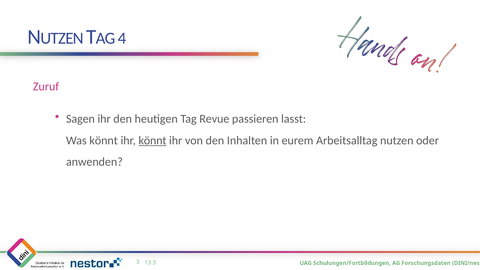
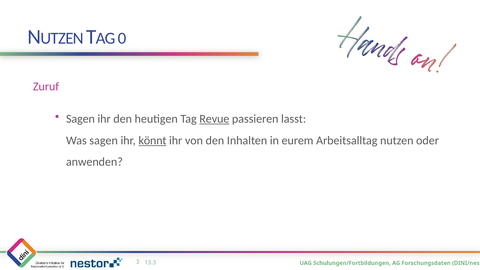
4: 4 -> 0 (122, 38)
Revue underline: none -> present (214, 119)
Was könnt: könnt -> sagen (104, 140)
